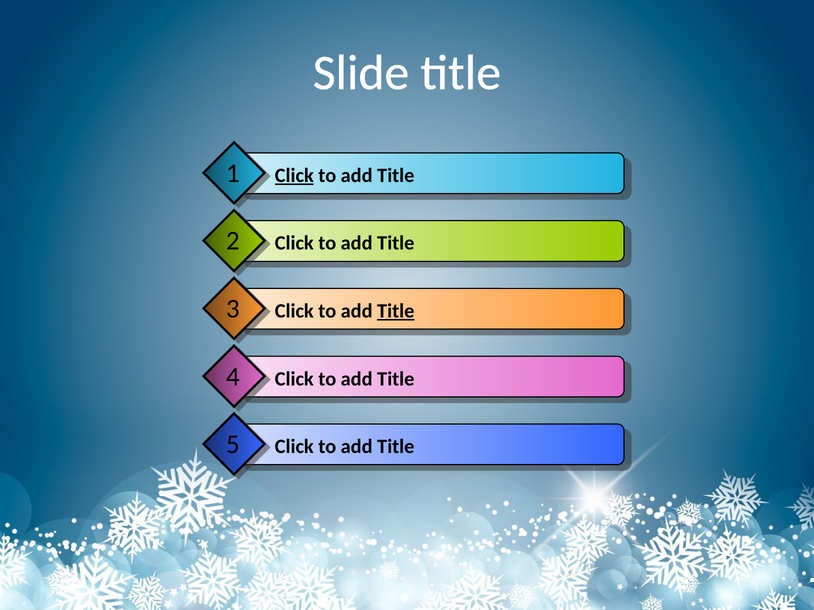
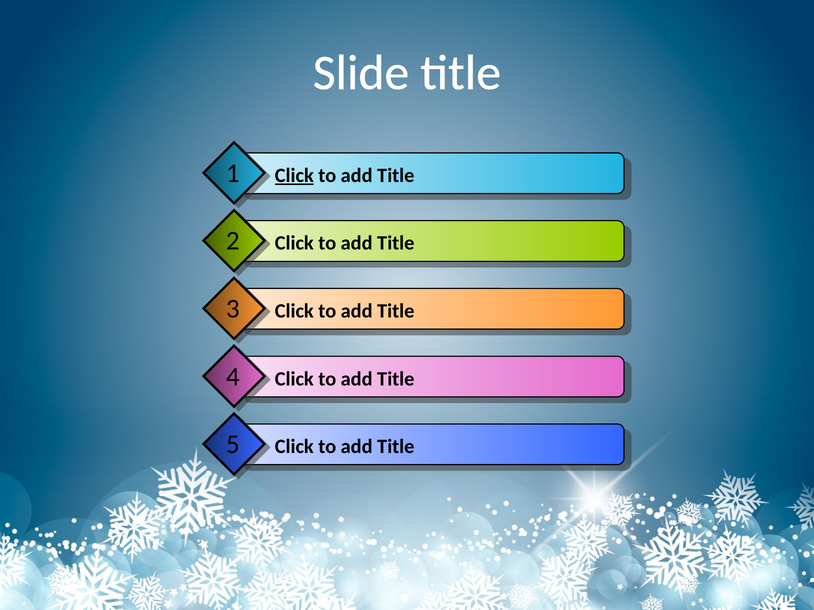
Title underline: present -> none (396, 311)
